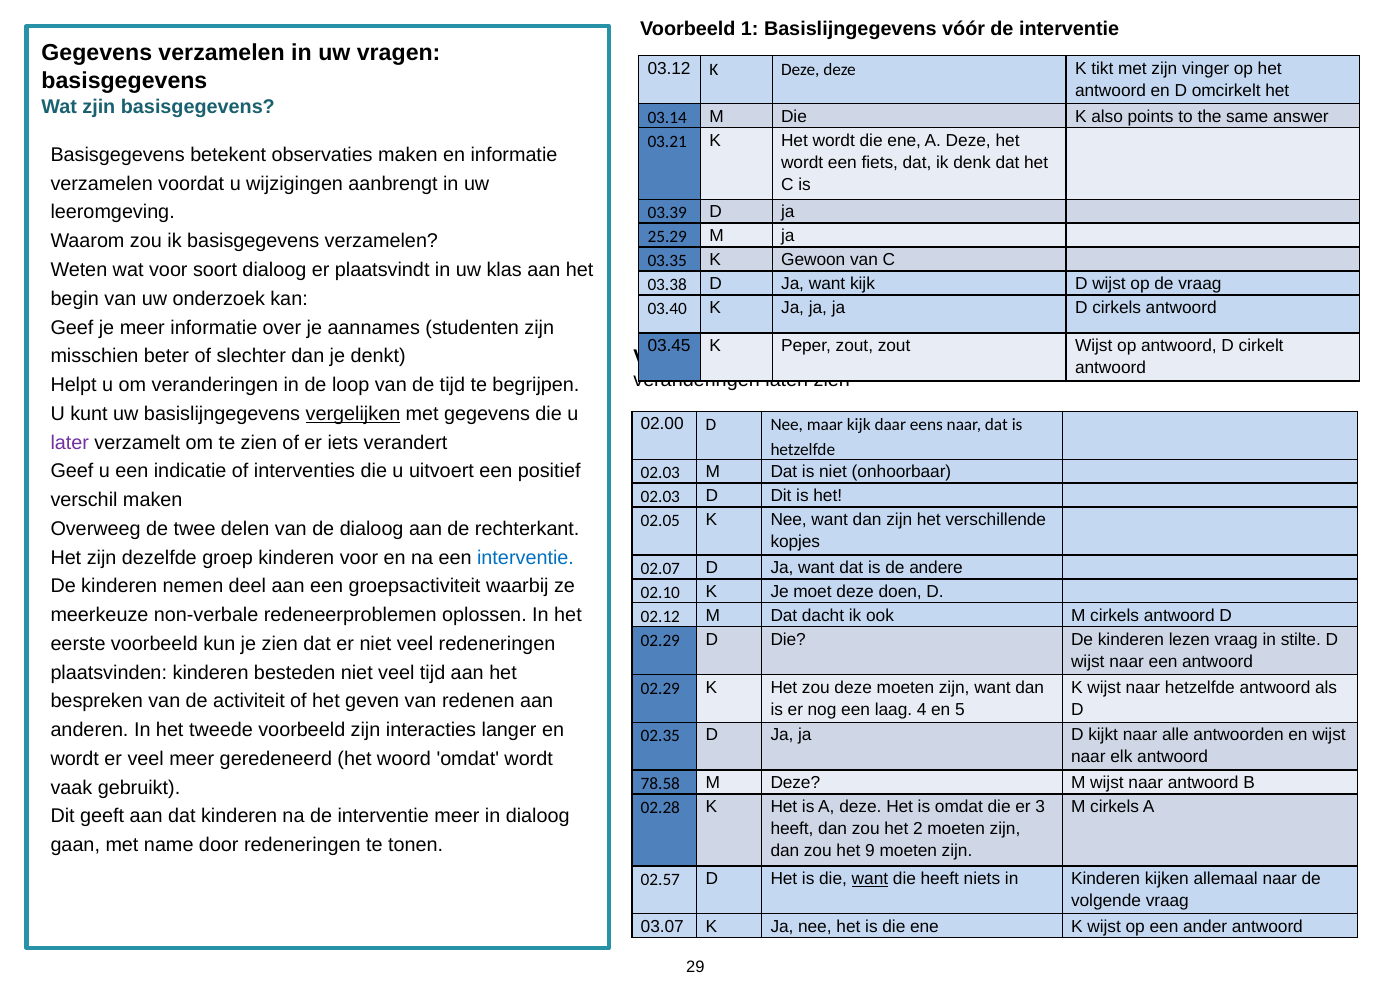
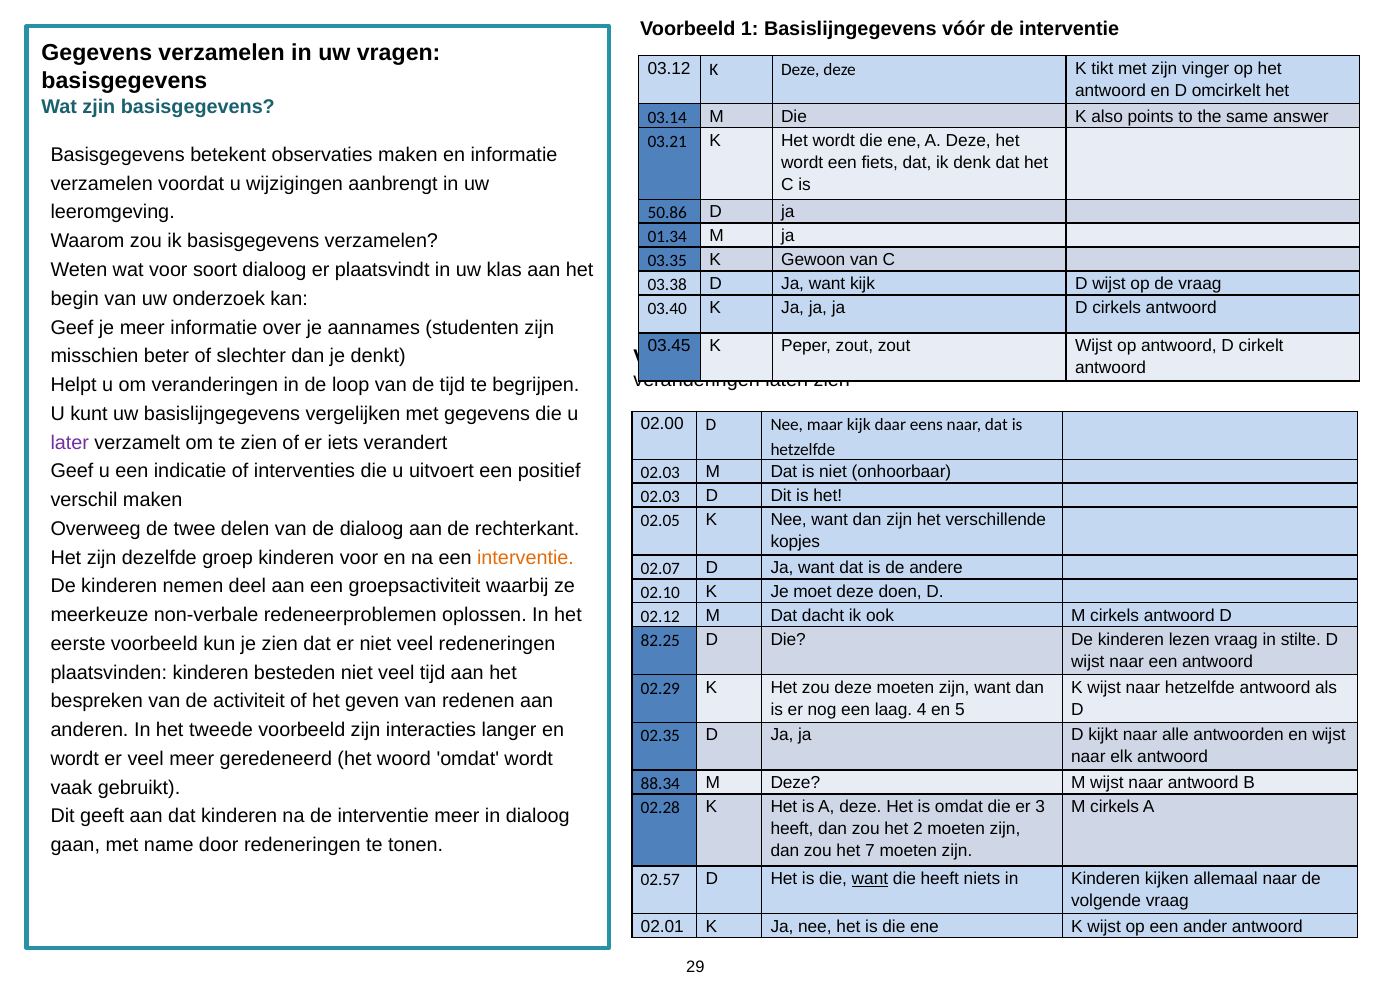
03.39: 03.39 -> 50.86 (667, 213)
25.29: 25.29 -> 01.34 (667, 237)
vergelijken underline: present -> none (353, 414)
interventie colour: blue -> orange (526, 557)
02.29: 02.29 -> 82.25 (660, 640)
78.58: 78.58 -> 88.34 (660, 784)
9: 9 -> 7 (870, 851)
03.07: 03.07 -> 02.01 (662, 926)
